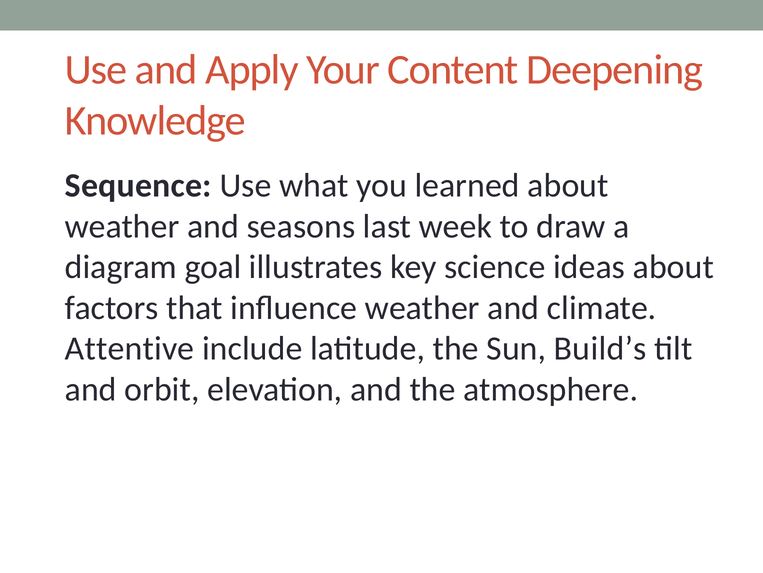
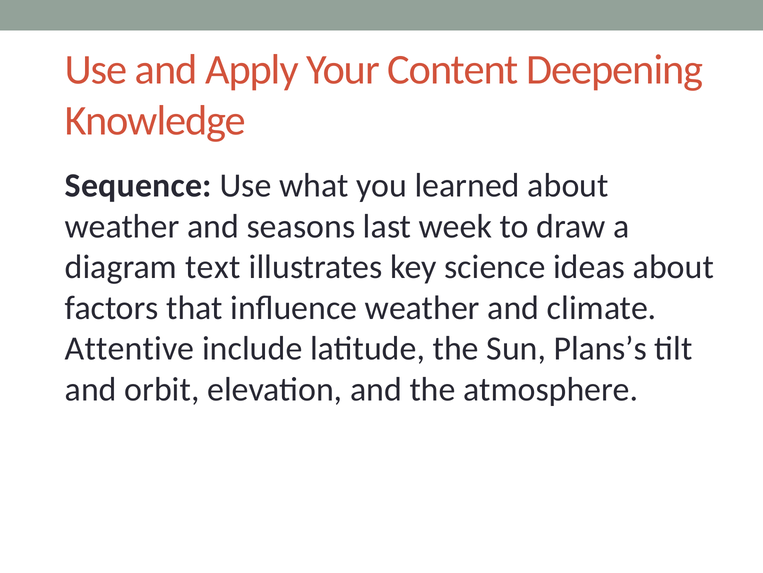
goal: goal -> text (213, 267)
Build’s: Build’s -> Plans’s (600, 348)
